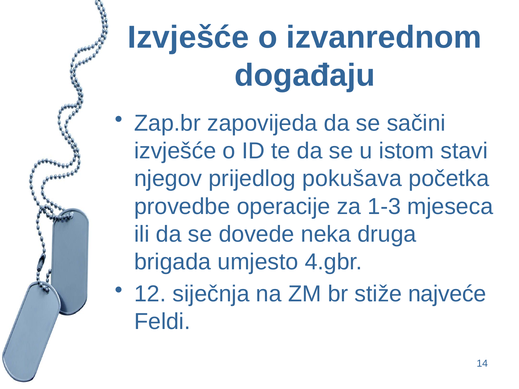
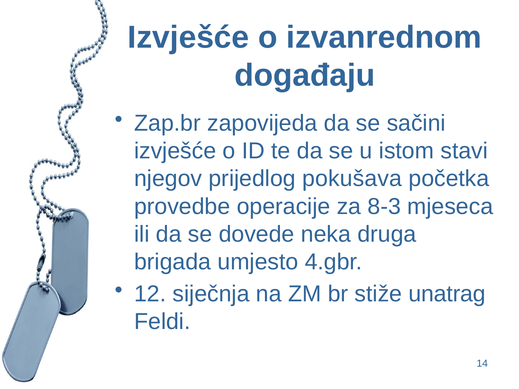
1-3: 1-3 -> 8-3 (384, 207)
najveće: najveće -> unatrag (447, 294)
